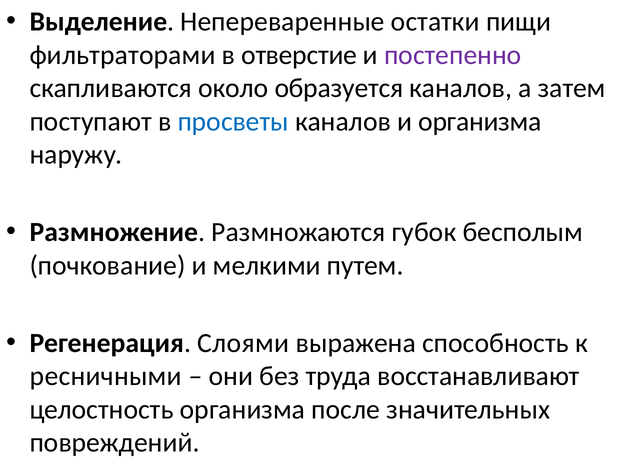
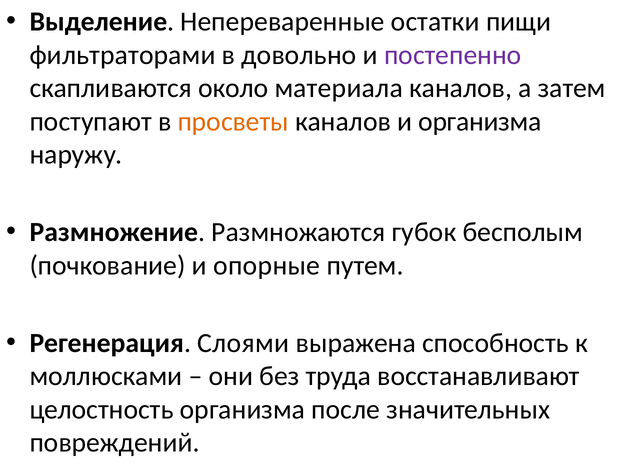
отверстие: отверстие -> довольно (299, 55)
образуется: образуется -> материала (339, 88)
просветы colour: blue -> orange (233, 121)
мелкими: мелкими -> опорные (267, 266)
ресничными: ресничными -> моллюсками (106, 376)
